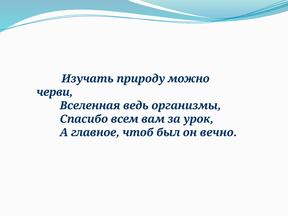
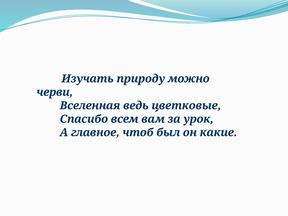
организмы: организмы -> цветковые (186, 106)
вечно: вечно -> какие (219, 132)
